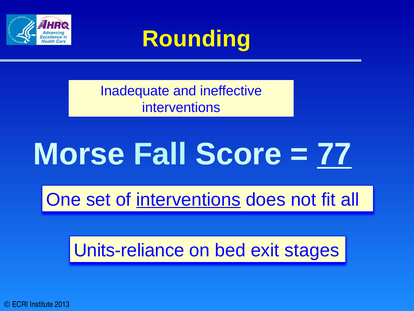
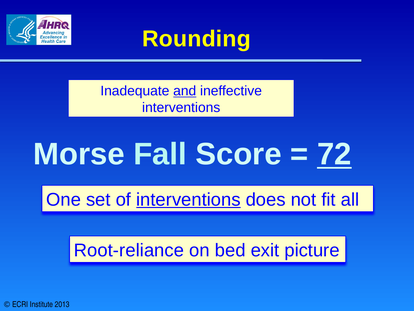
and underline: none -> present (185, 91)
77: 77 -> 72 (334, 154)
Units-reliance: Units-reliance -> Root-reliance (129, 250)
stages: stages -> picture (312, 250)
